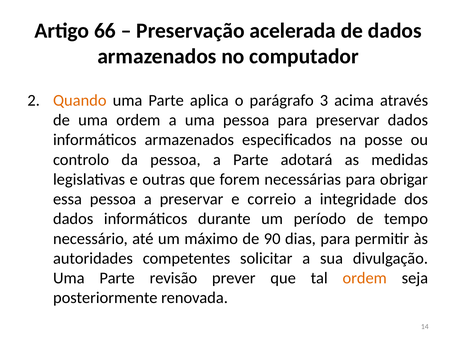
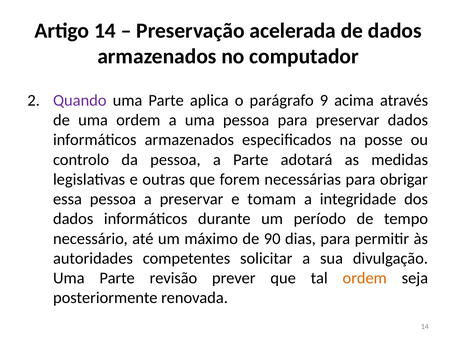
Artigo 66: 66 -> 14 (105, 31)
Quando colour: orange -> purple (80, 100)
3: 3 -> 9 (324, 100)
correio: correio -> tomam (272, 199)
